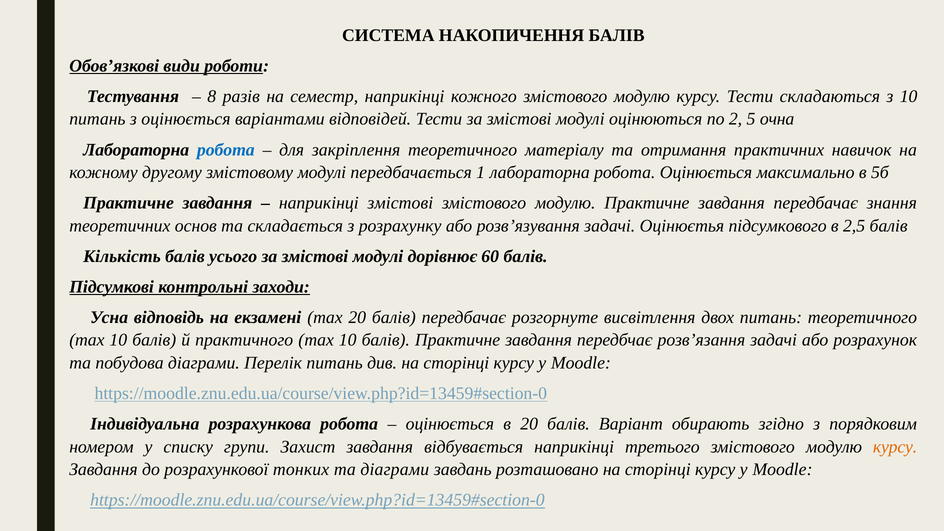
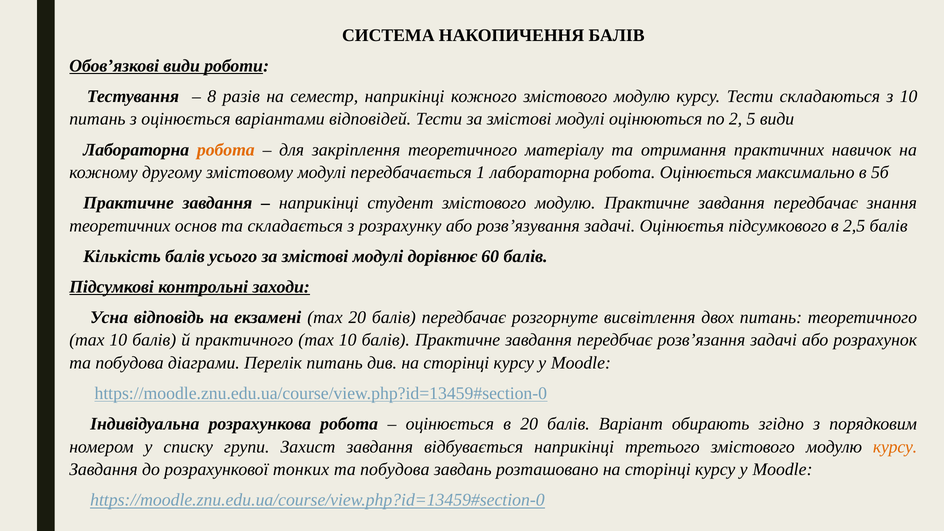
5 очна: очна -> види (777, 119)
робота colour: blue -> orange (226, 150)
наприкінці змістові: змістові -> студент (400, 203)
діаграми: діаграми -> побудова (395, 469)
